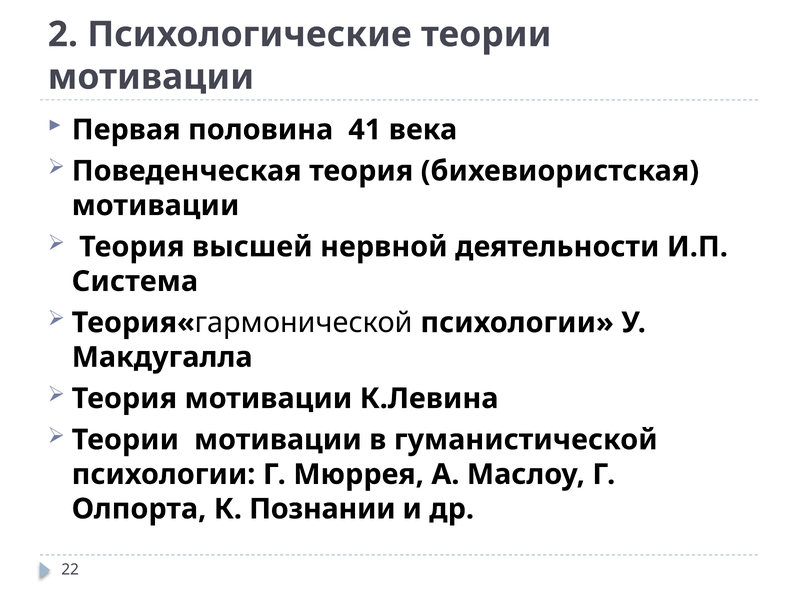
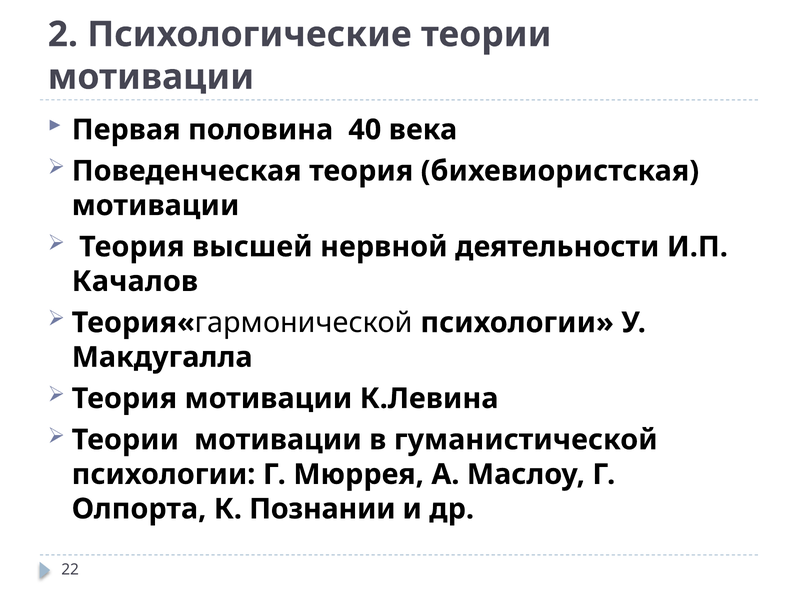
41: 41 -> 40 (365, 130)
Система: Система -> Качалов (135, 281)
